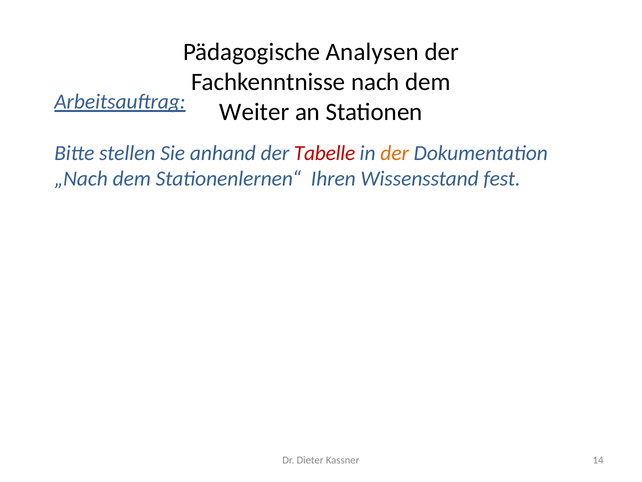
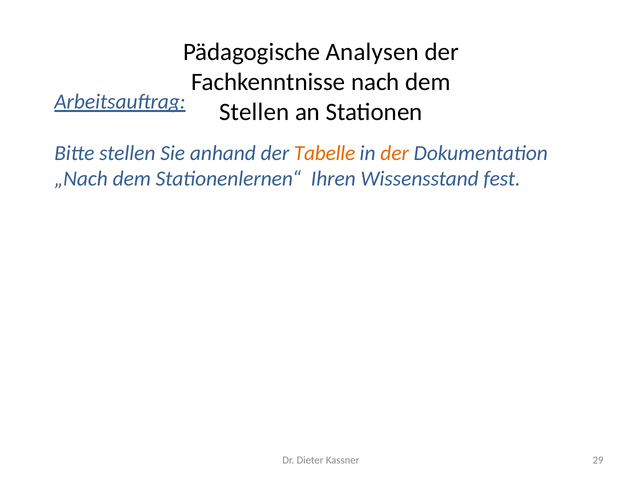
Weiter: Weiter -> Stellen (254, 112)
Tabelle colour: red -> orange (325, 153)
14: 14 -> 29 (598, 460)
